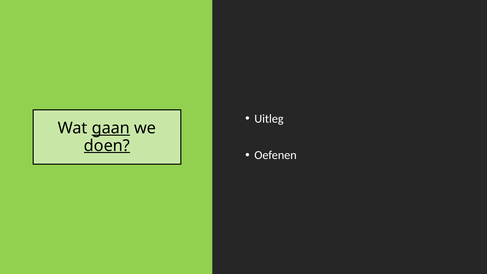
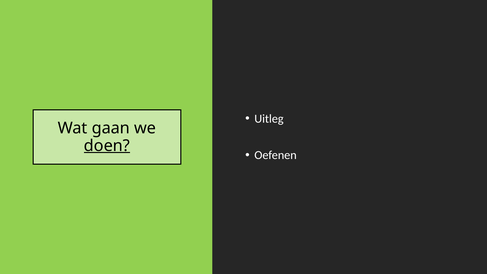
gaan underline: present -> none (111, 128)
